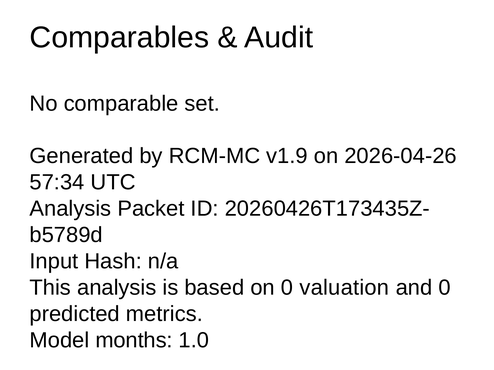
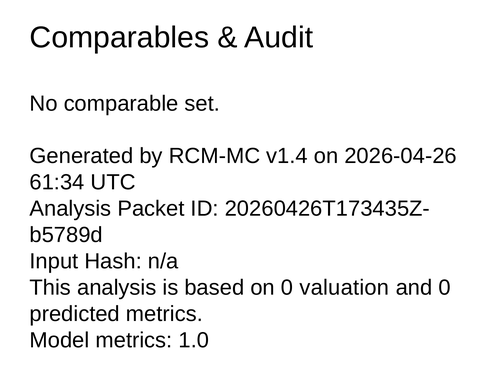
v1.9: v1.9 -> v1.4 (287, 156)
57:34: 57:34 -> 61:34 (57, 183)
Model months: months -> metrics (134, 341)
